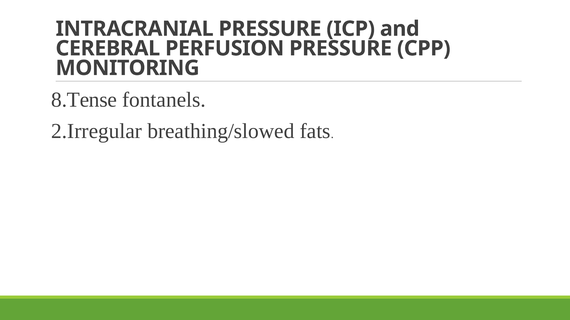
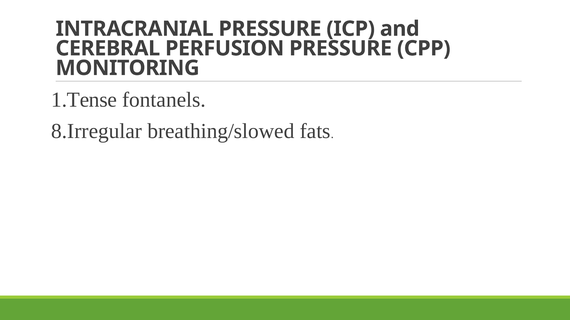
8.Tense: 8.Tense -> 1.Tense (84, 100)
2.Irregular: 2.Irregular -> 8.Irregular (97, 131)
